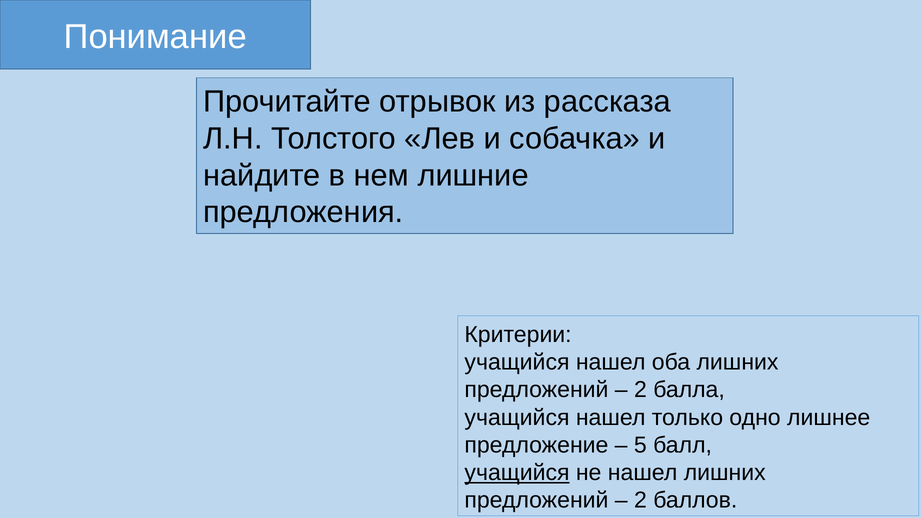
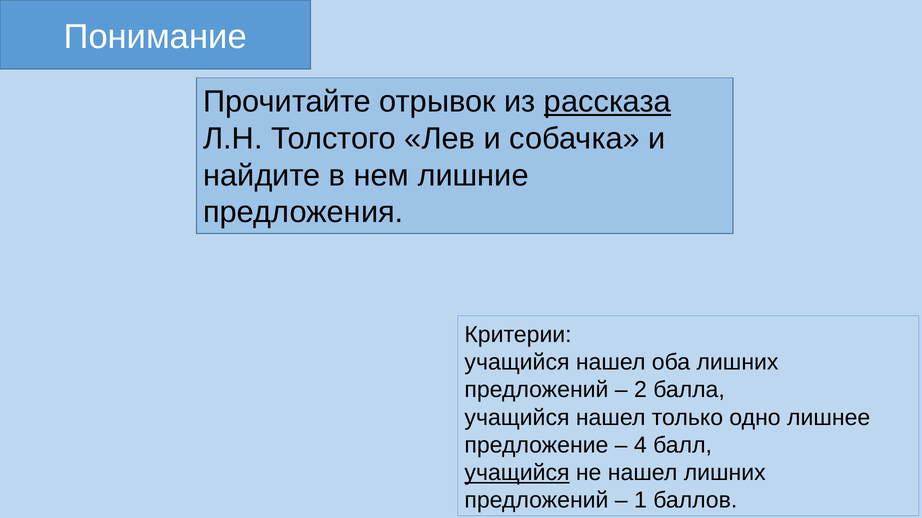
рассказа underline: none -> present (607, 102)
5: 5 -> 4 (640, 446)
2: 2 -> 1 (640, 501)
